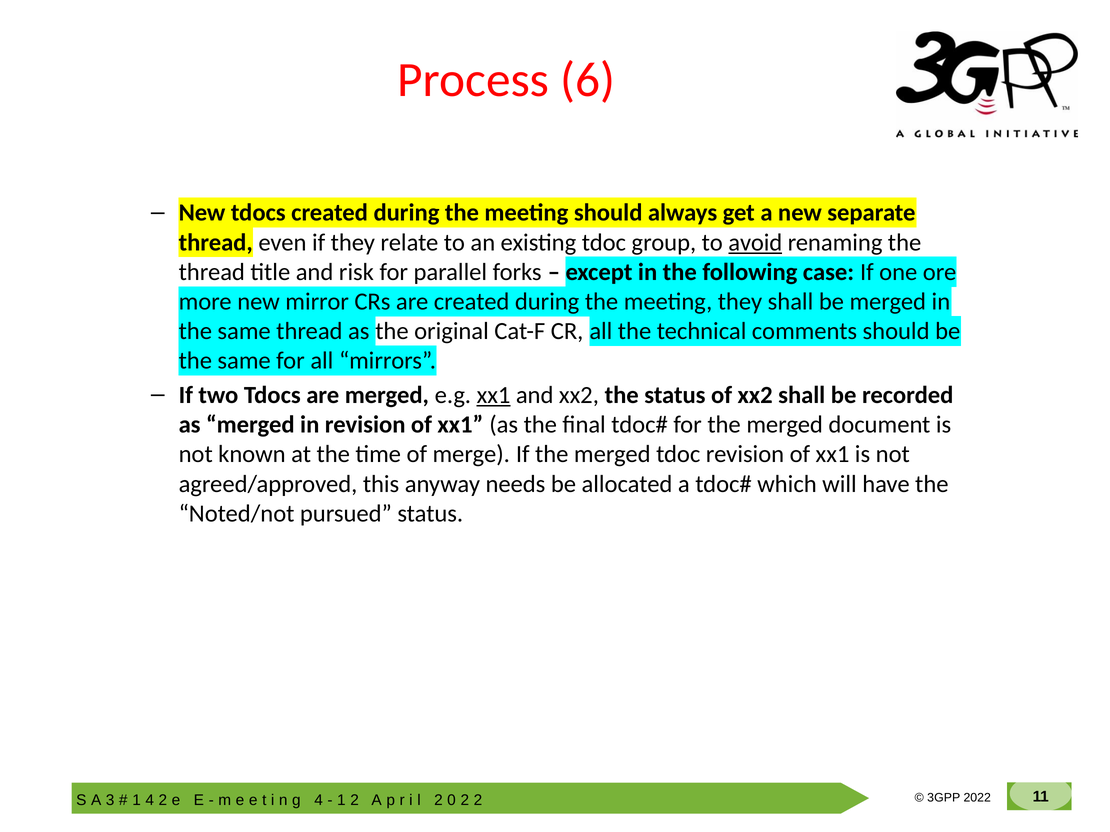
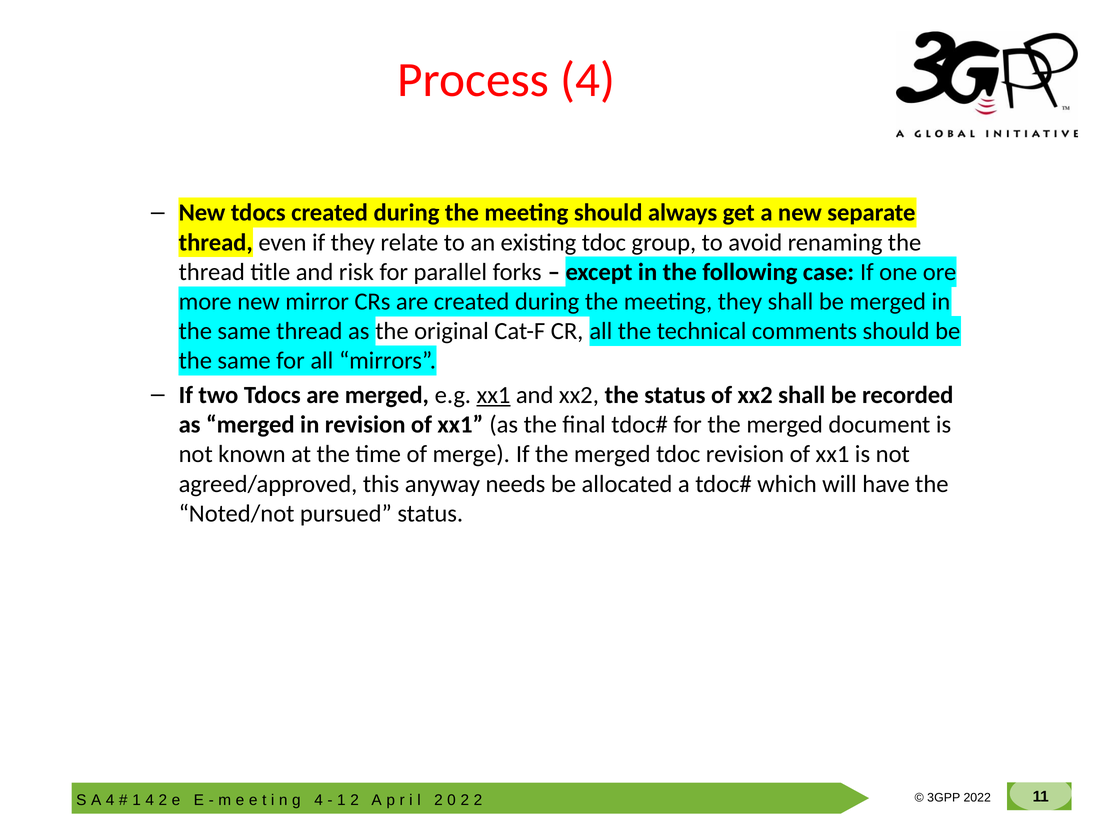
Process 6: 6 -> 4 (588, 80)
avoid underline: present -> none (755, 243)
A 3: 3 -> 4 (110, 800)
